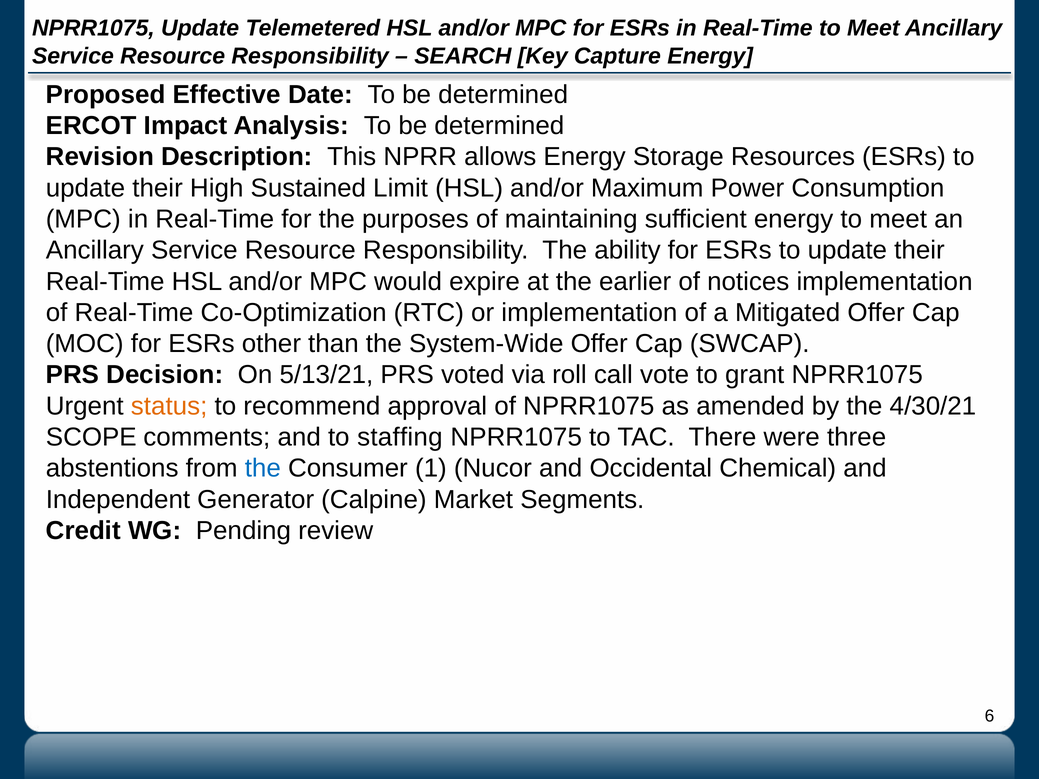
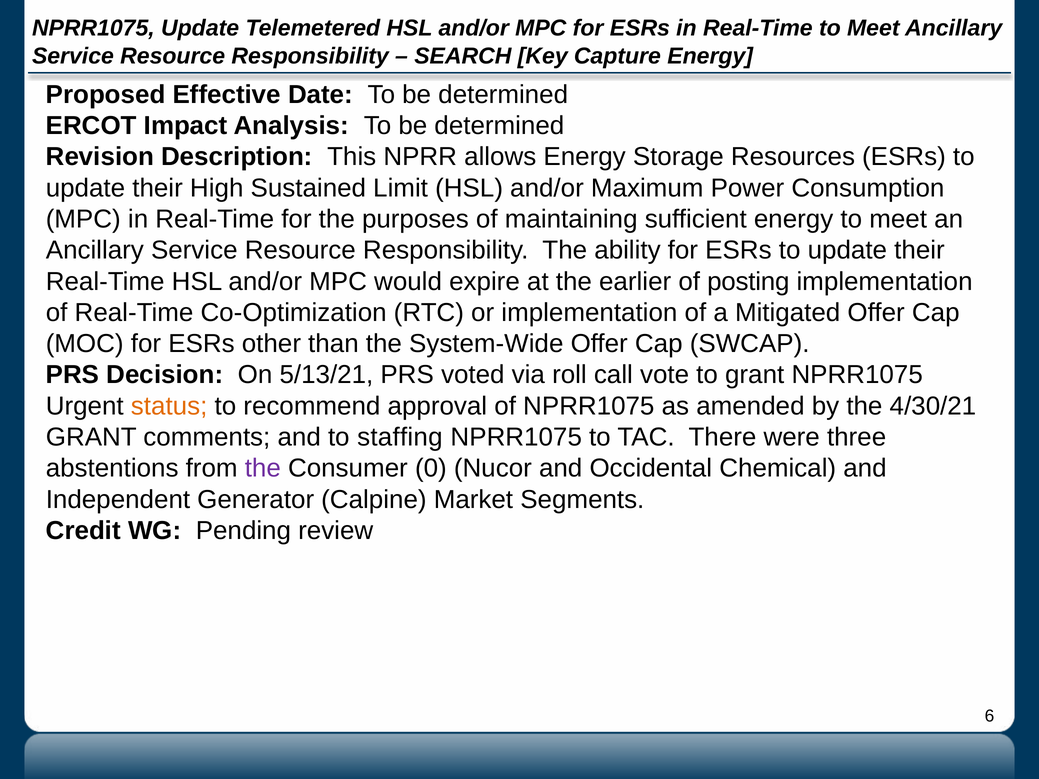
notices: notices -> posting (748, 282)
SCOPE: SCOPE -> GRANT (91, 437)
the colour: blue -> purple (263, 469)
1: 1 -> 0 (431, 469)
